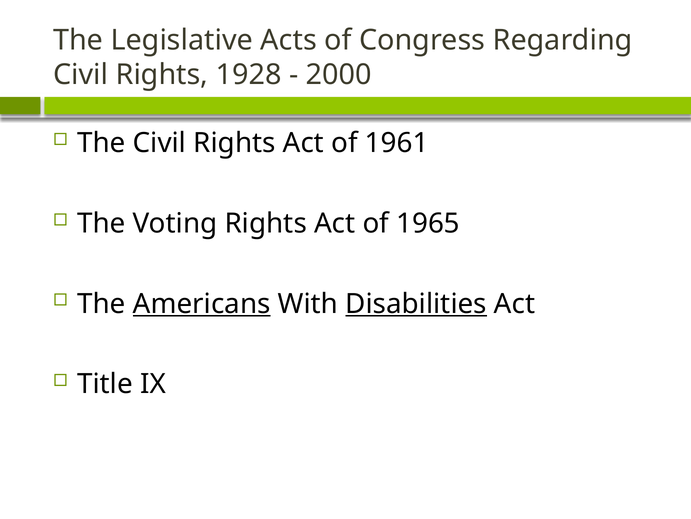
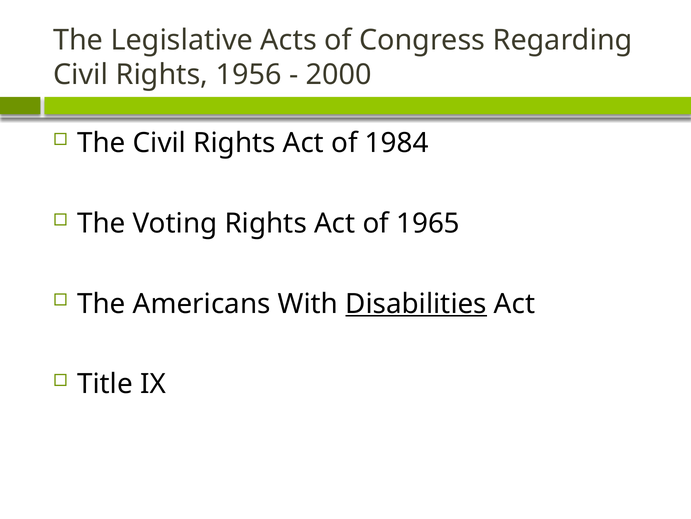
1928: 1928 -> 1956 (249, 74)
1961: 1961 -> 1984 (397, 143)
Americans underline: present -> none (202, 303)
